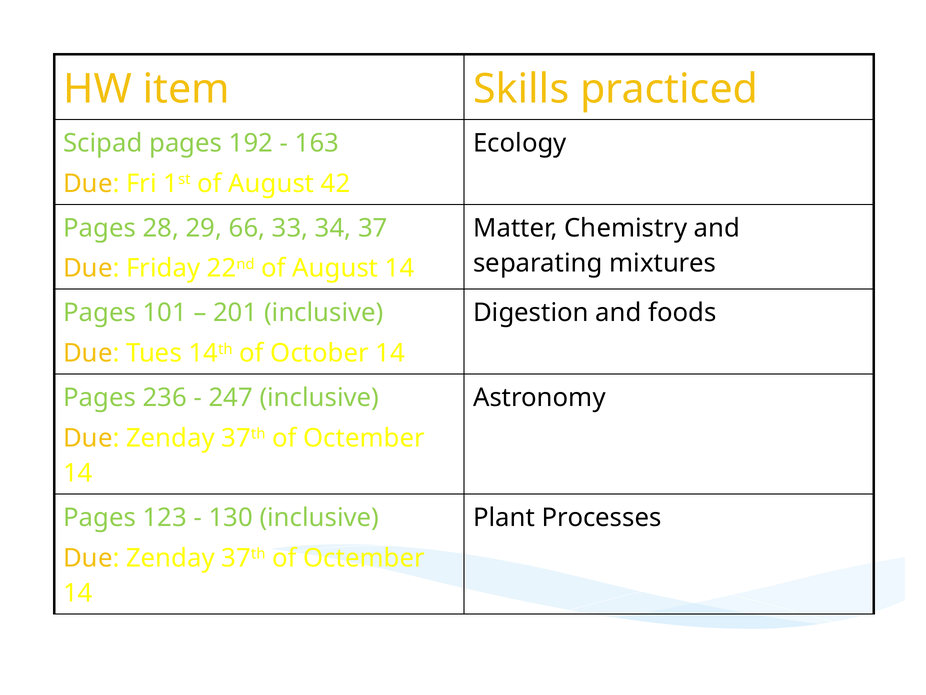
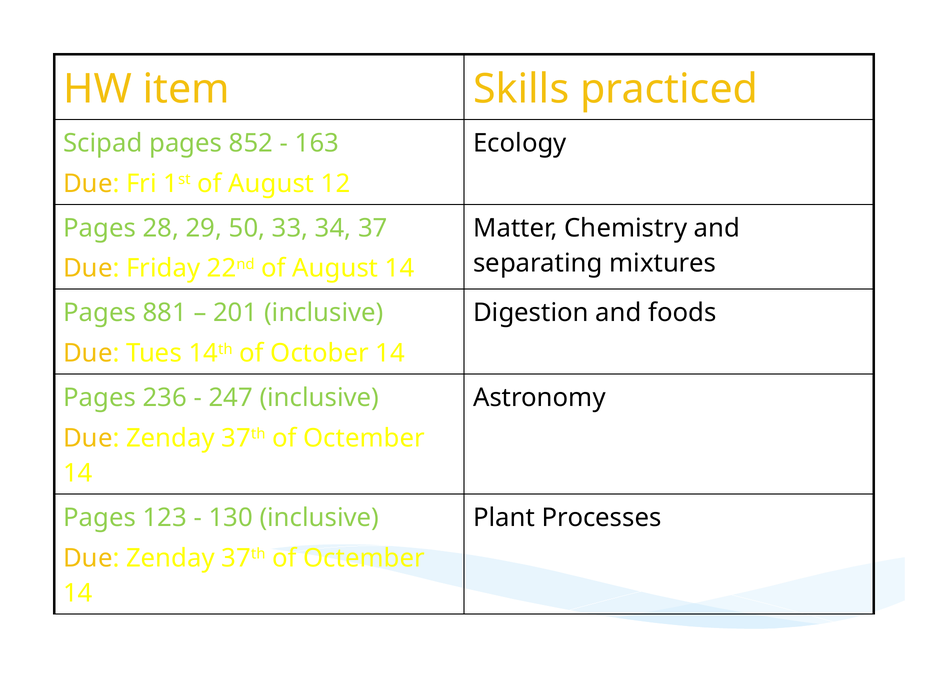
192: 192 -> 852 (251, 143)
42: 42 -> 12 (336, 183)
66: 66 -> 50 (247, 228)
101: 101 -> 881 (165, 313)
